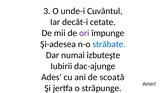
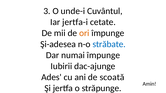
decât-i: decât-i -> jertfa-i (75, 22)
ori colour: purple -> orange (84, 33)
numai izbuteşte: izbuteşte -> împunge (103, 55)
